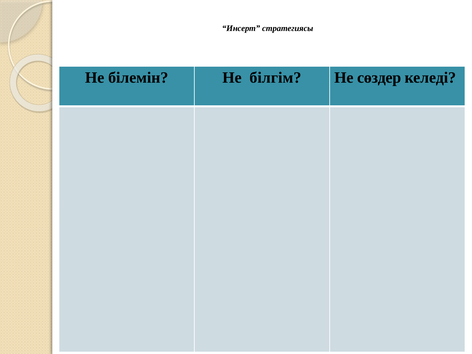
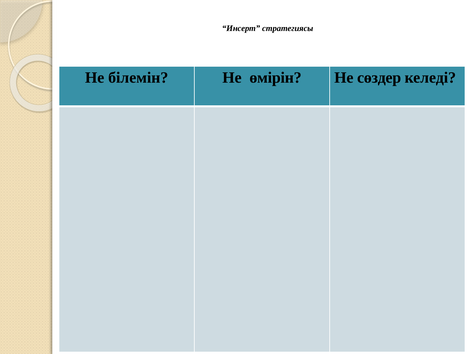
білгім: білгім -> өмірін (275, 78)
